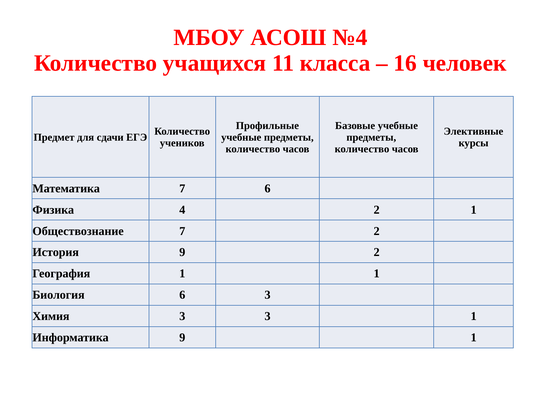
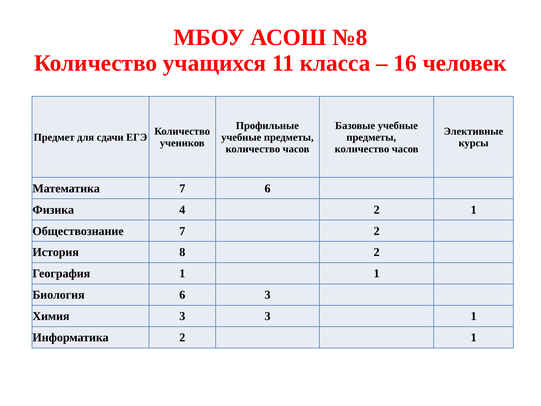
№4: №4 -> №8 (350, 37)
История 9: 9 -> 8 (182, 252)
Информатика 9: 9 -> 2 (182, 337)
